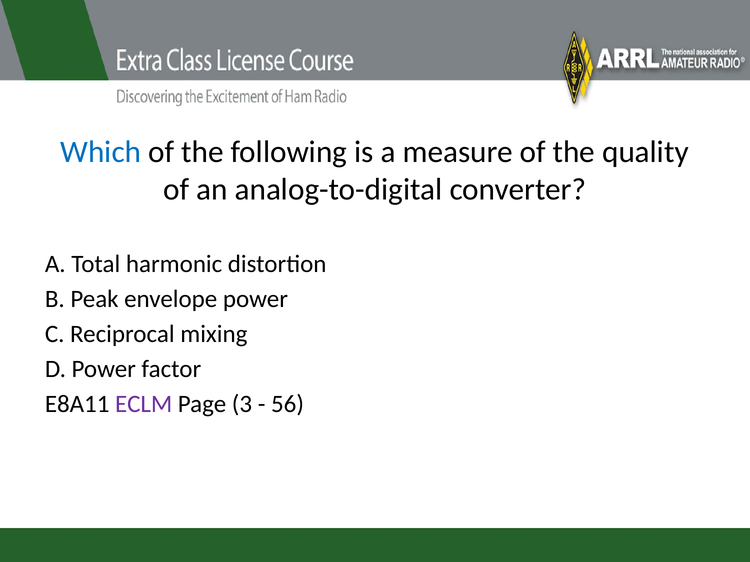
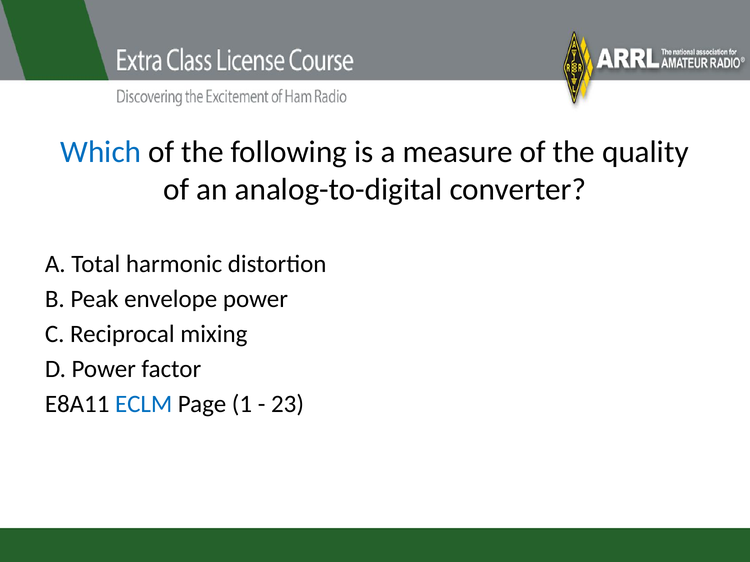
ECLM colour: purple -> blue (144, 404)
3: 3 -> 1 (242, 404)
56: 56 -> 23 (287, 404)
